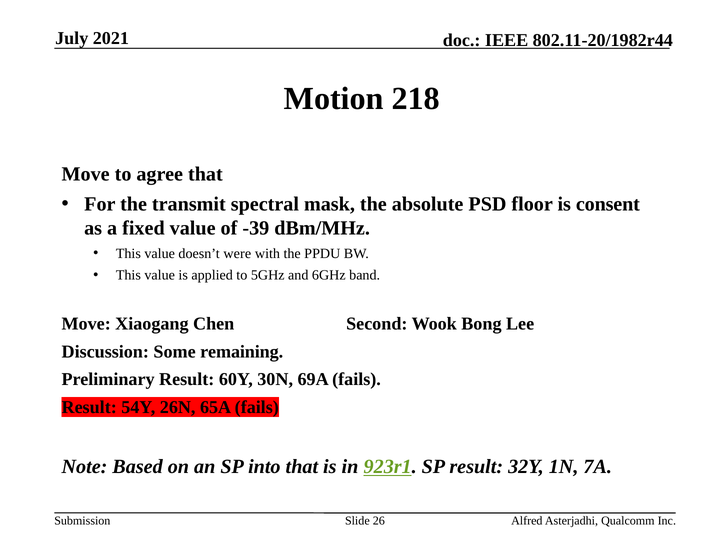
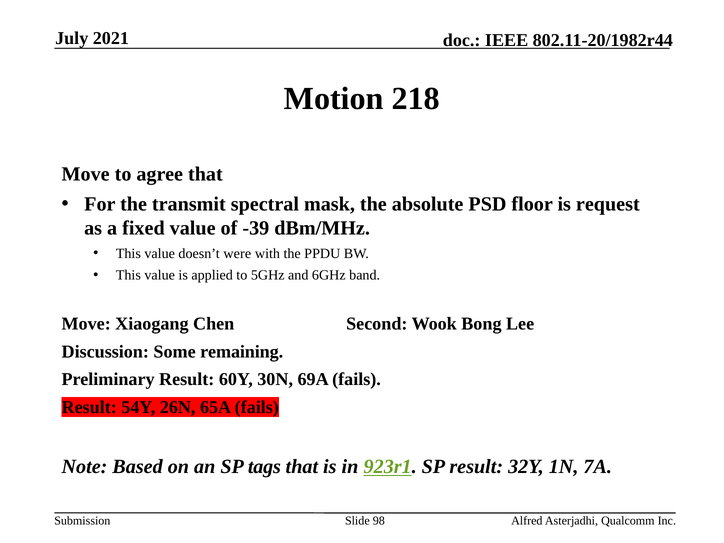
consent: consent -> request (608, 204)
into: into -> tags (264, 467)
26: 26 -> 98 (379, 521)
